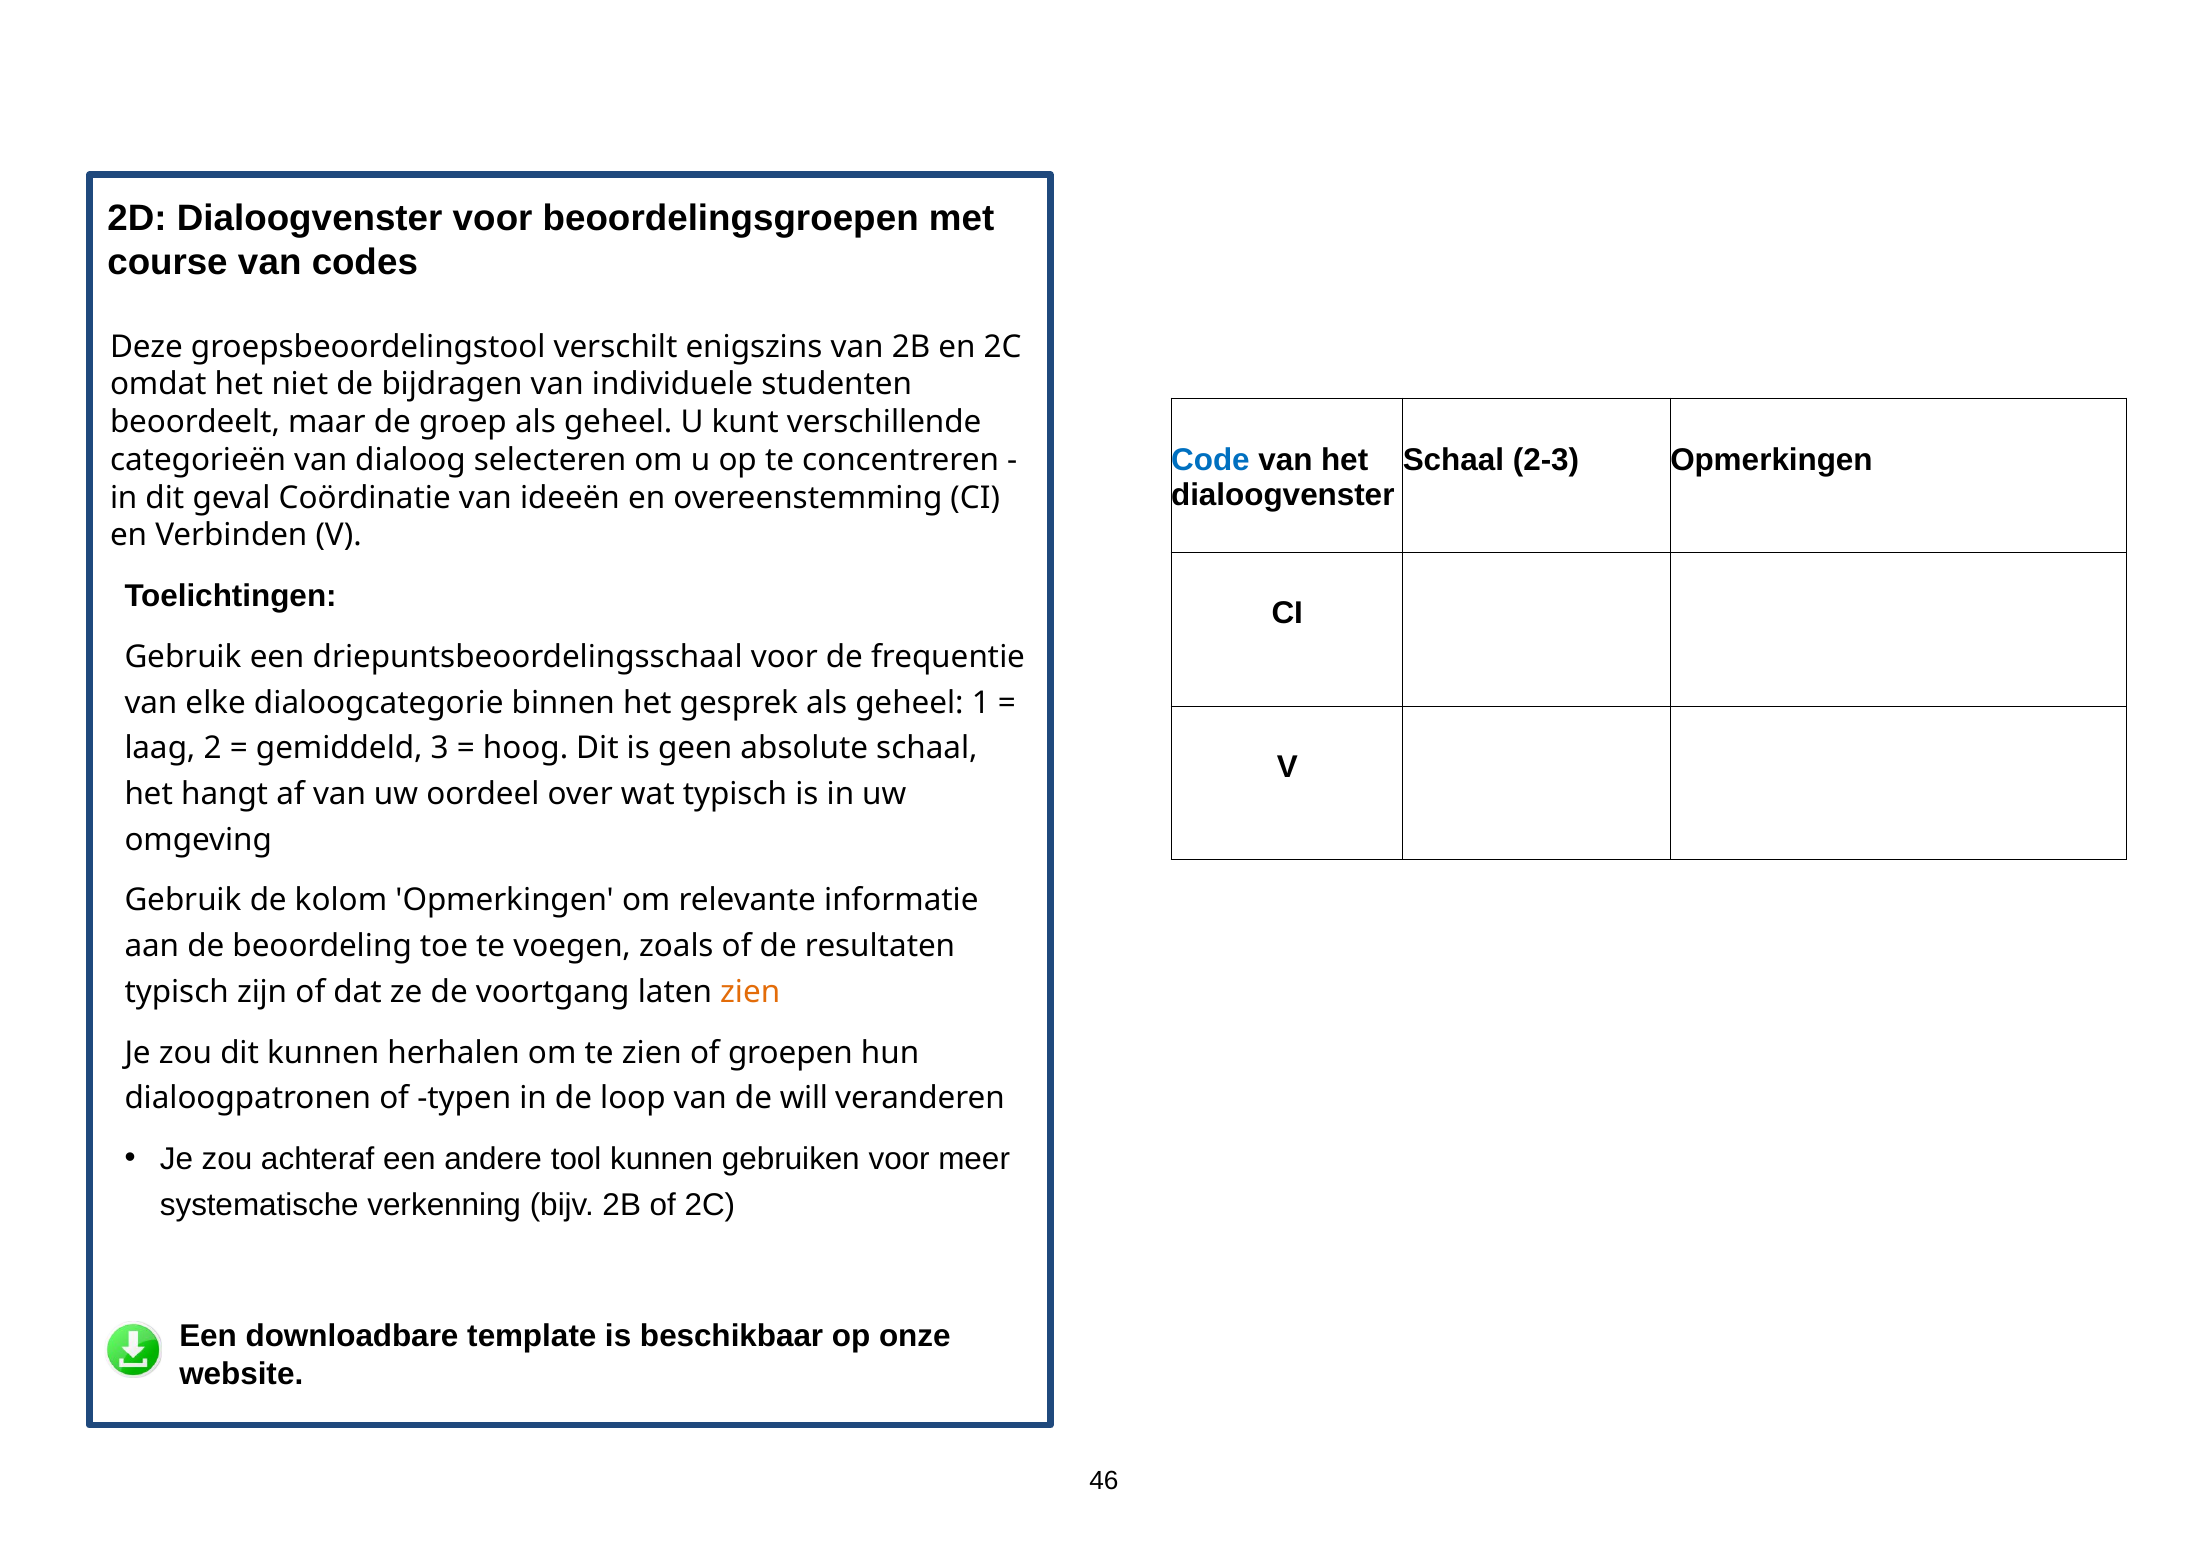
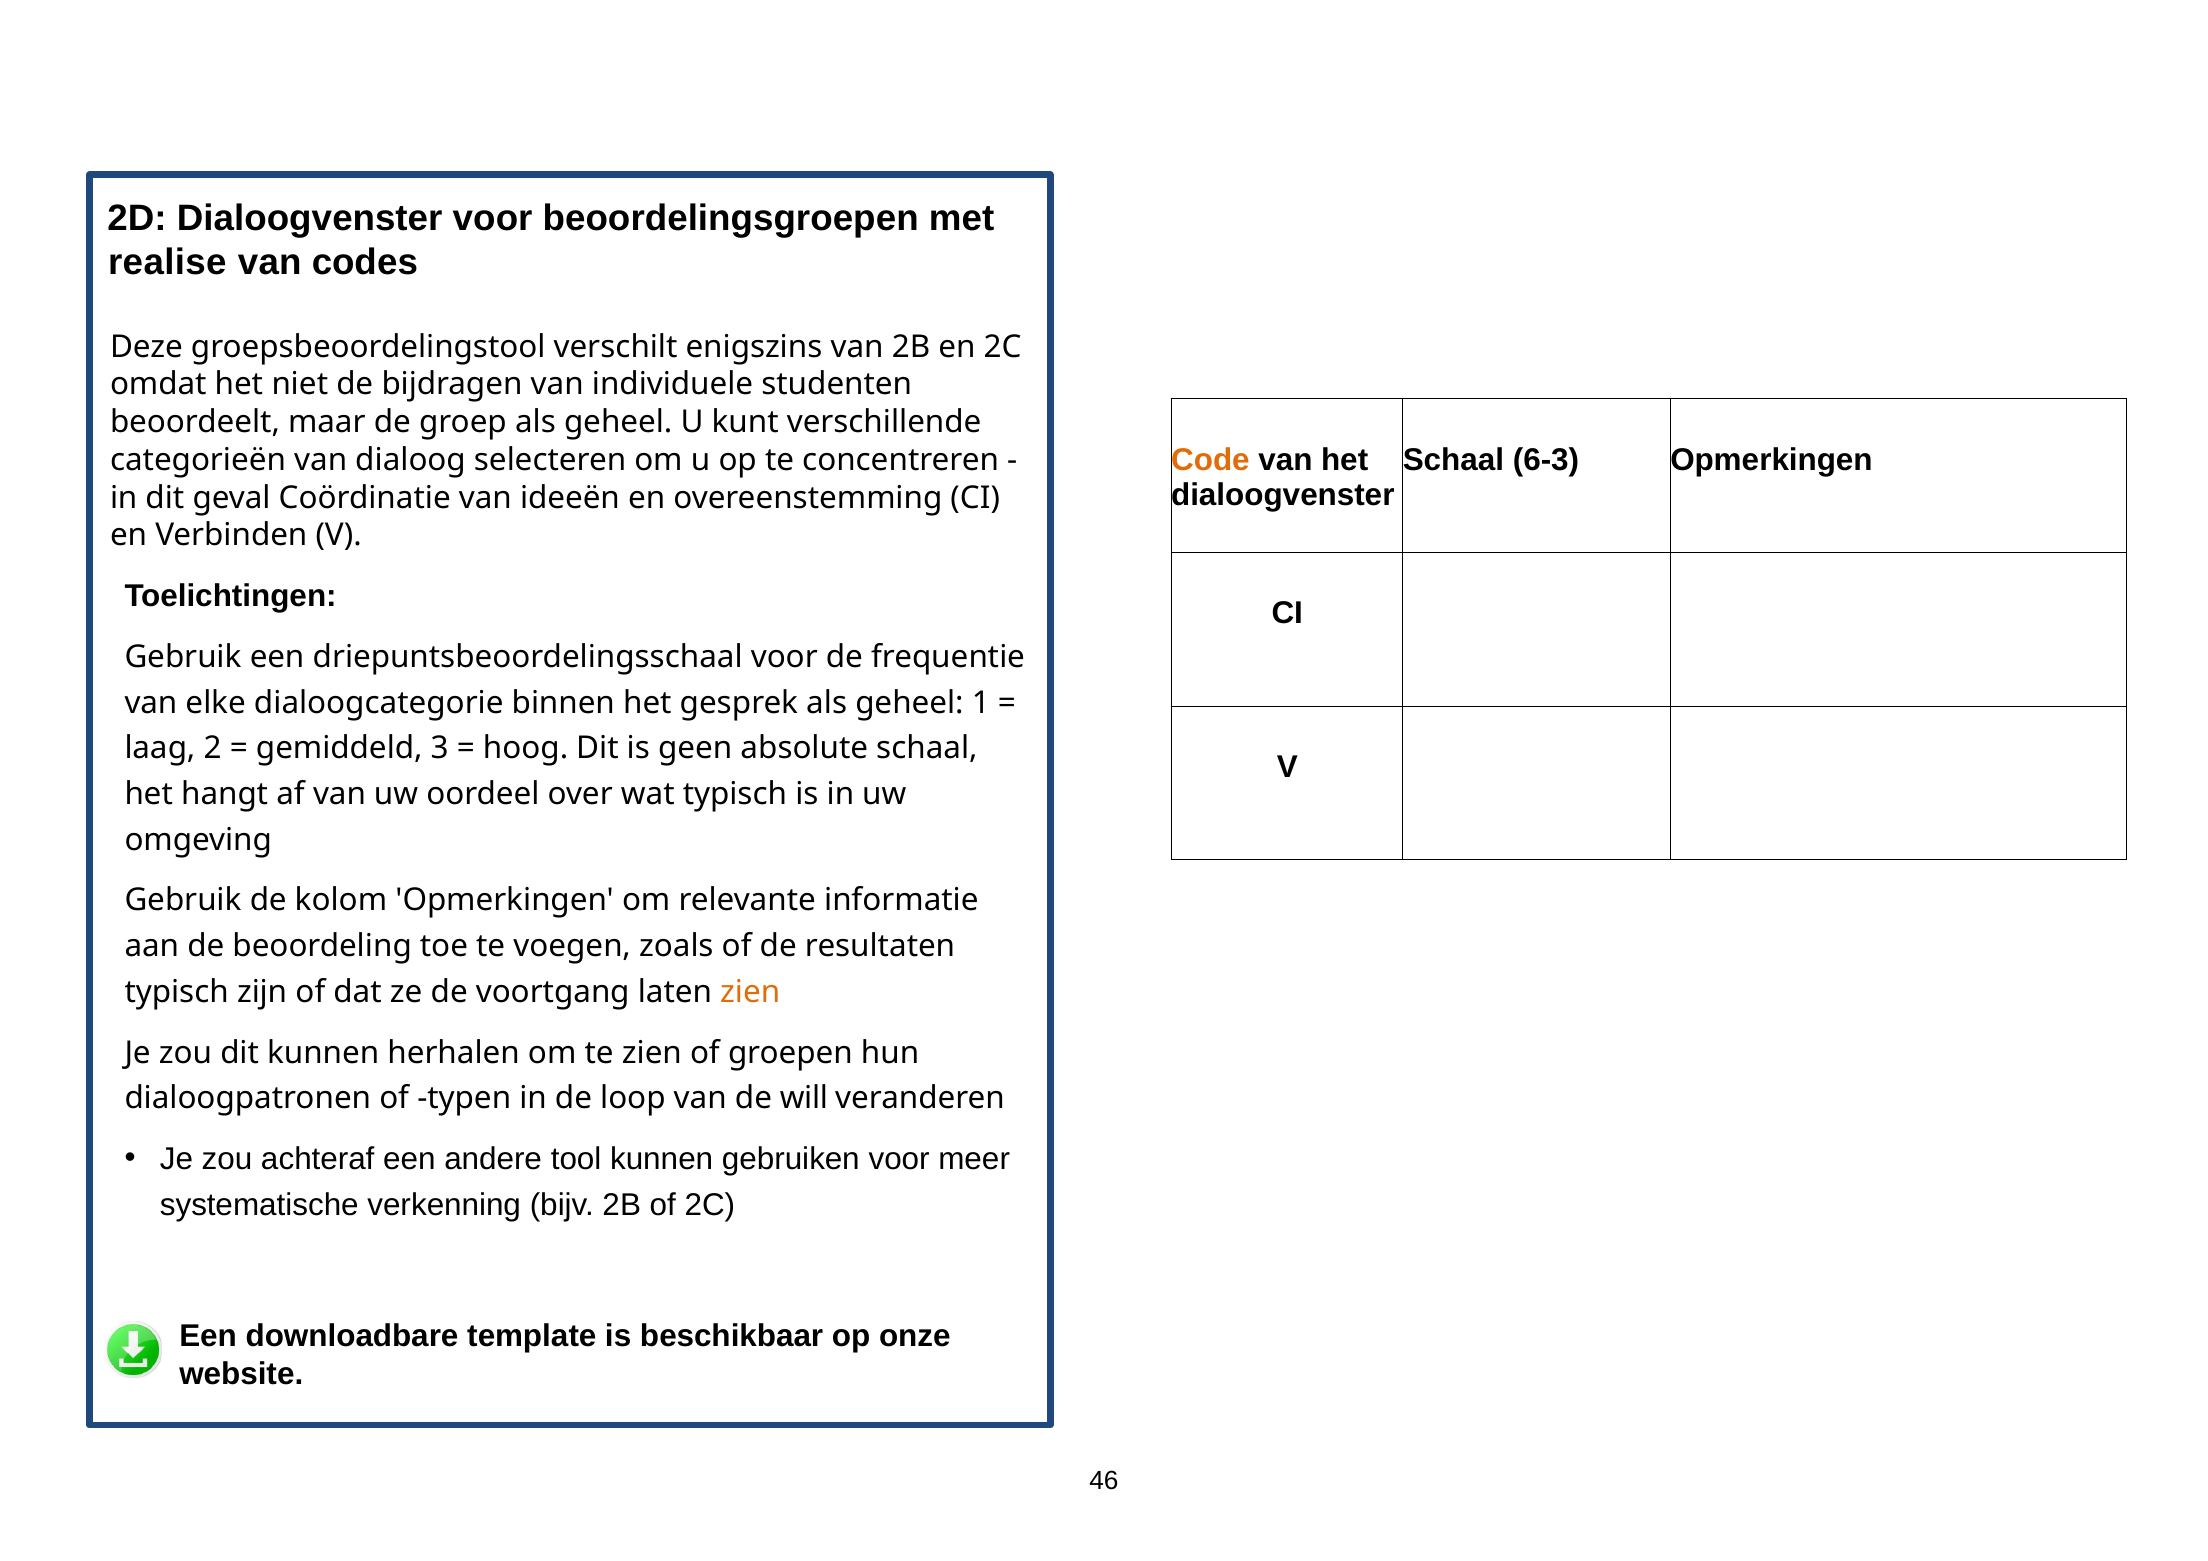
course: course -> realise (167, 262)
Code colour: blue -> orange (1210, 461)
2-3: 2-3 -> 6-3 (1546, 461)
